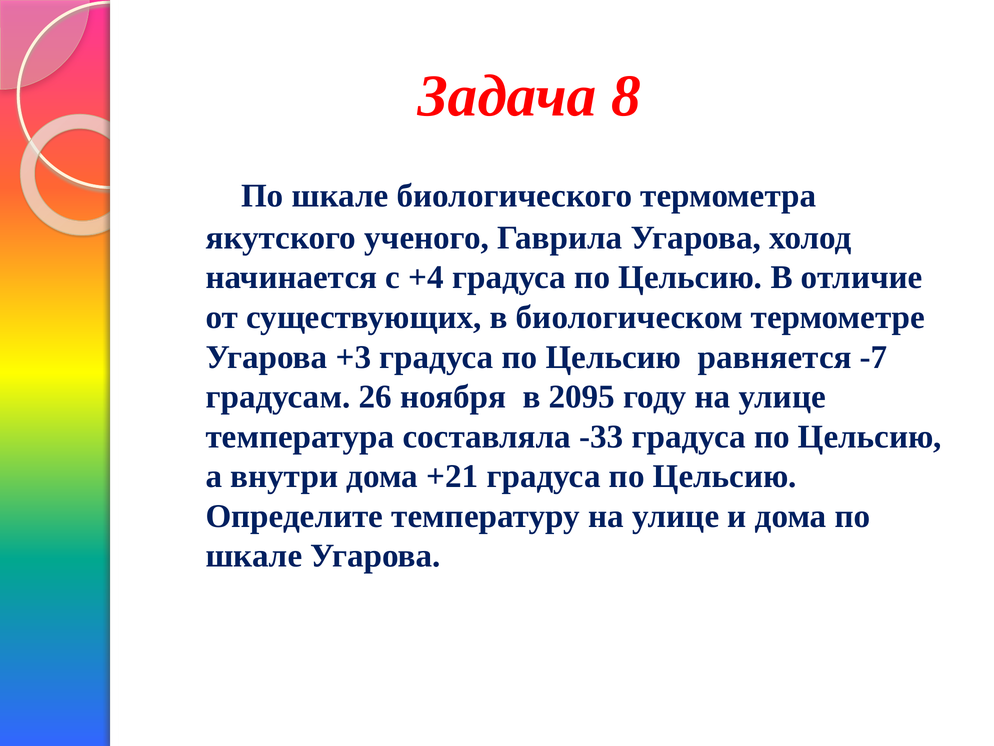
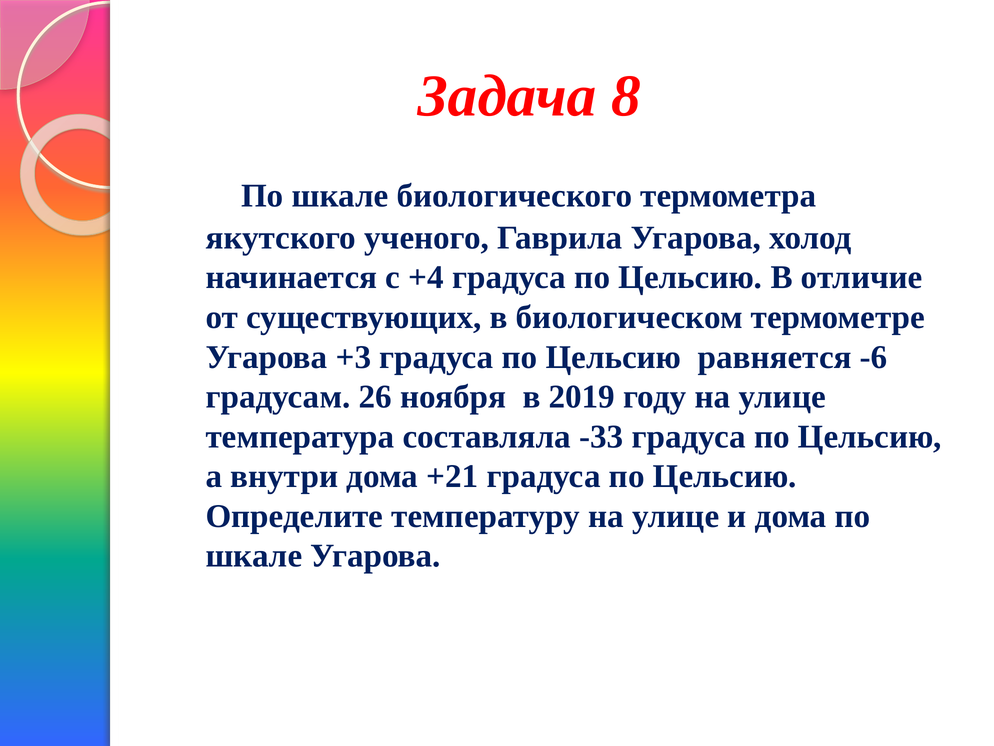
-7: -7 -> -6 (874, 357)
2095: 2095 -> 2019 (582, 397)
